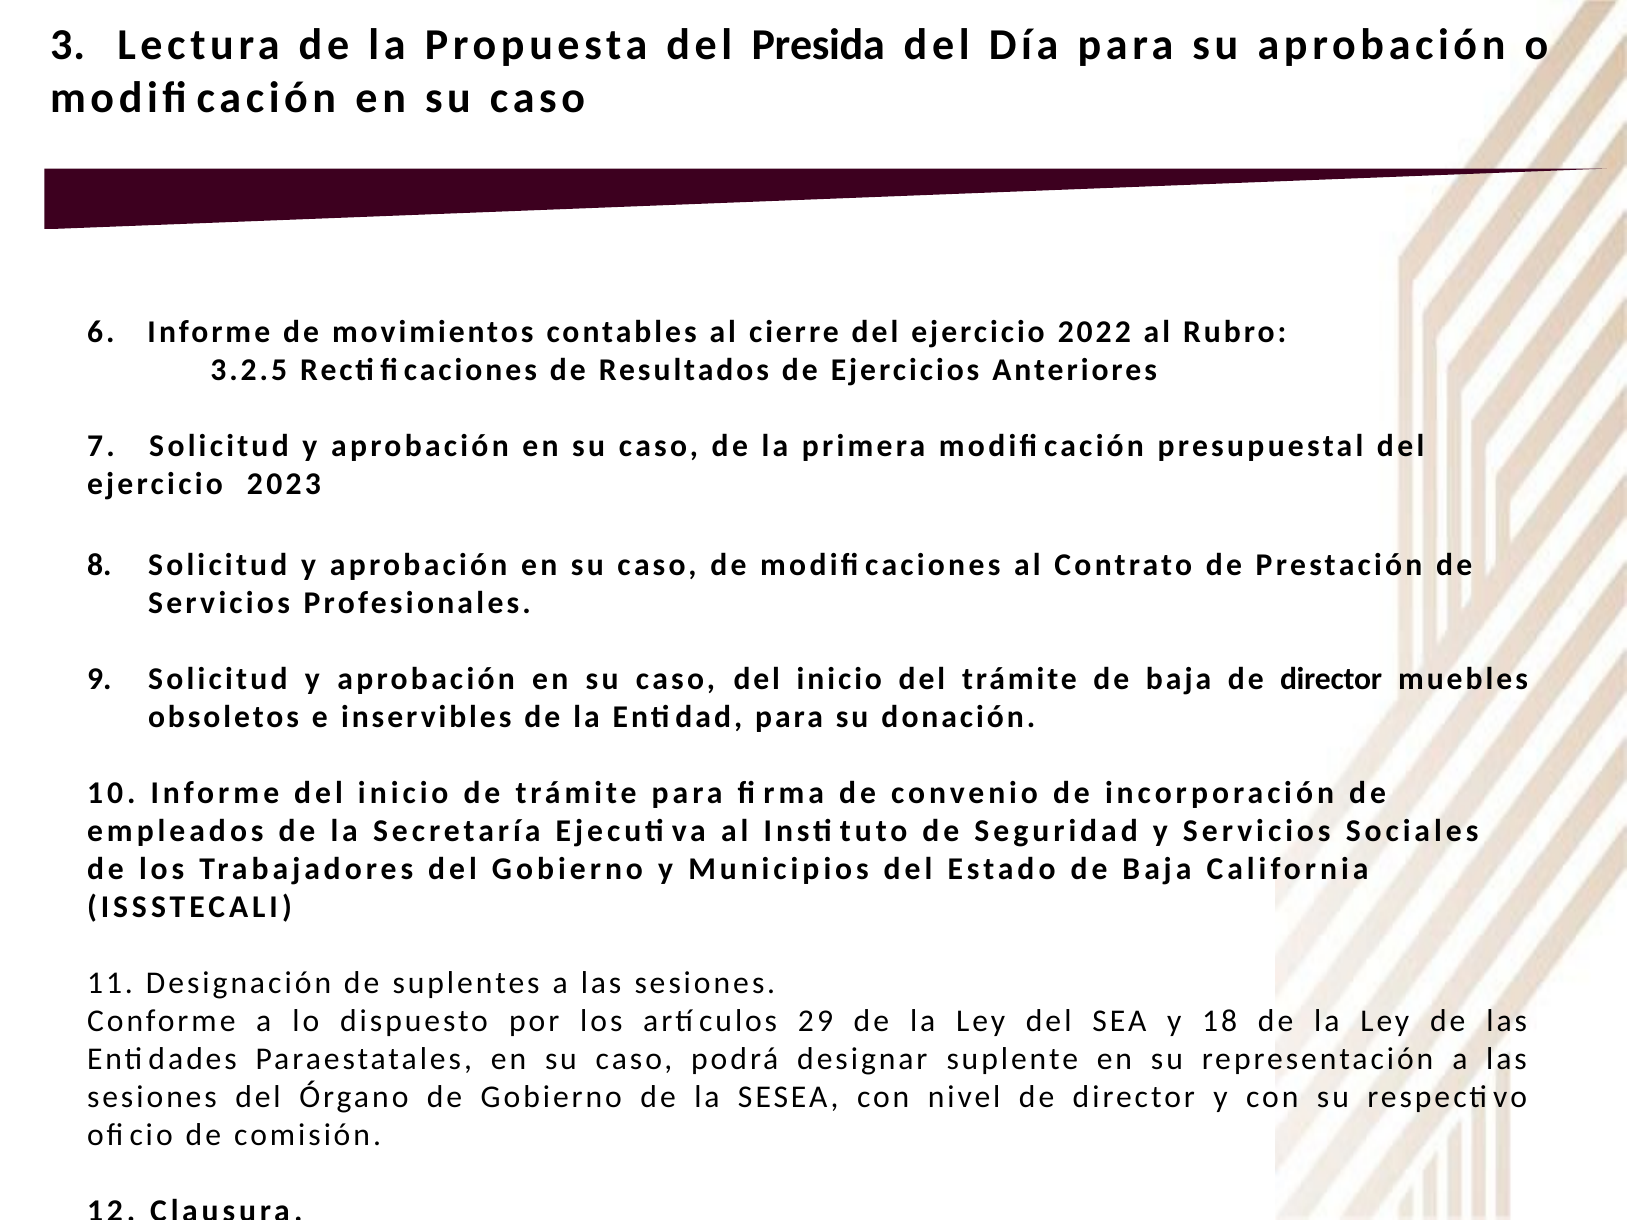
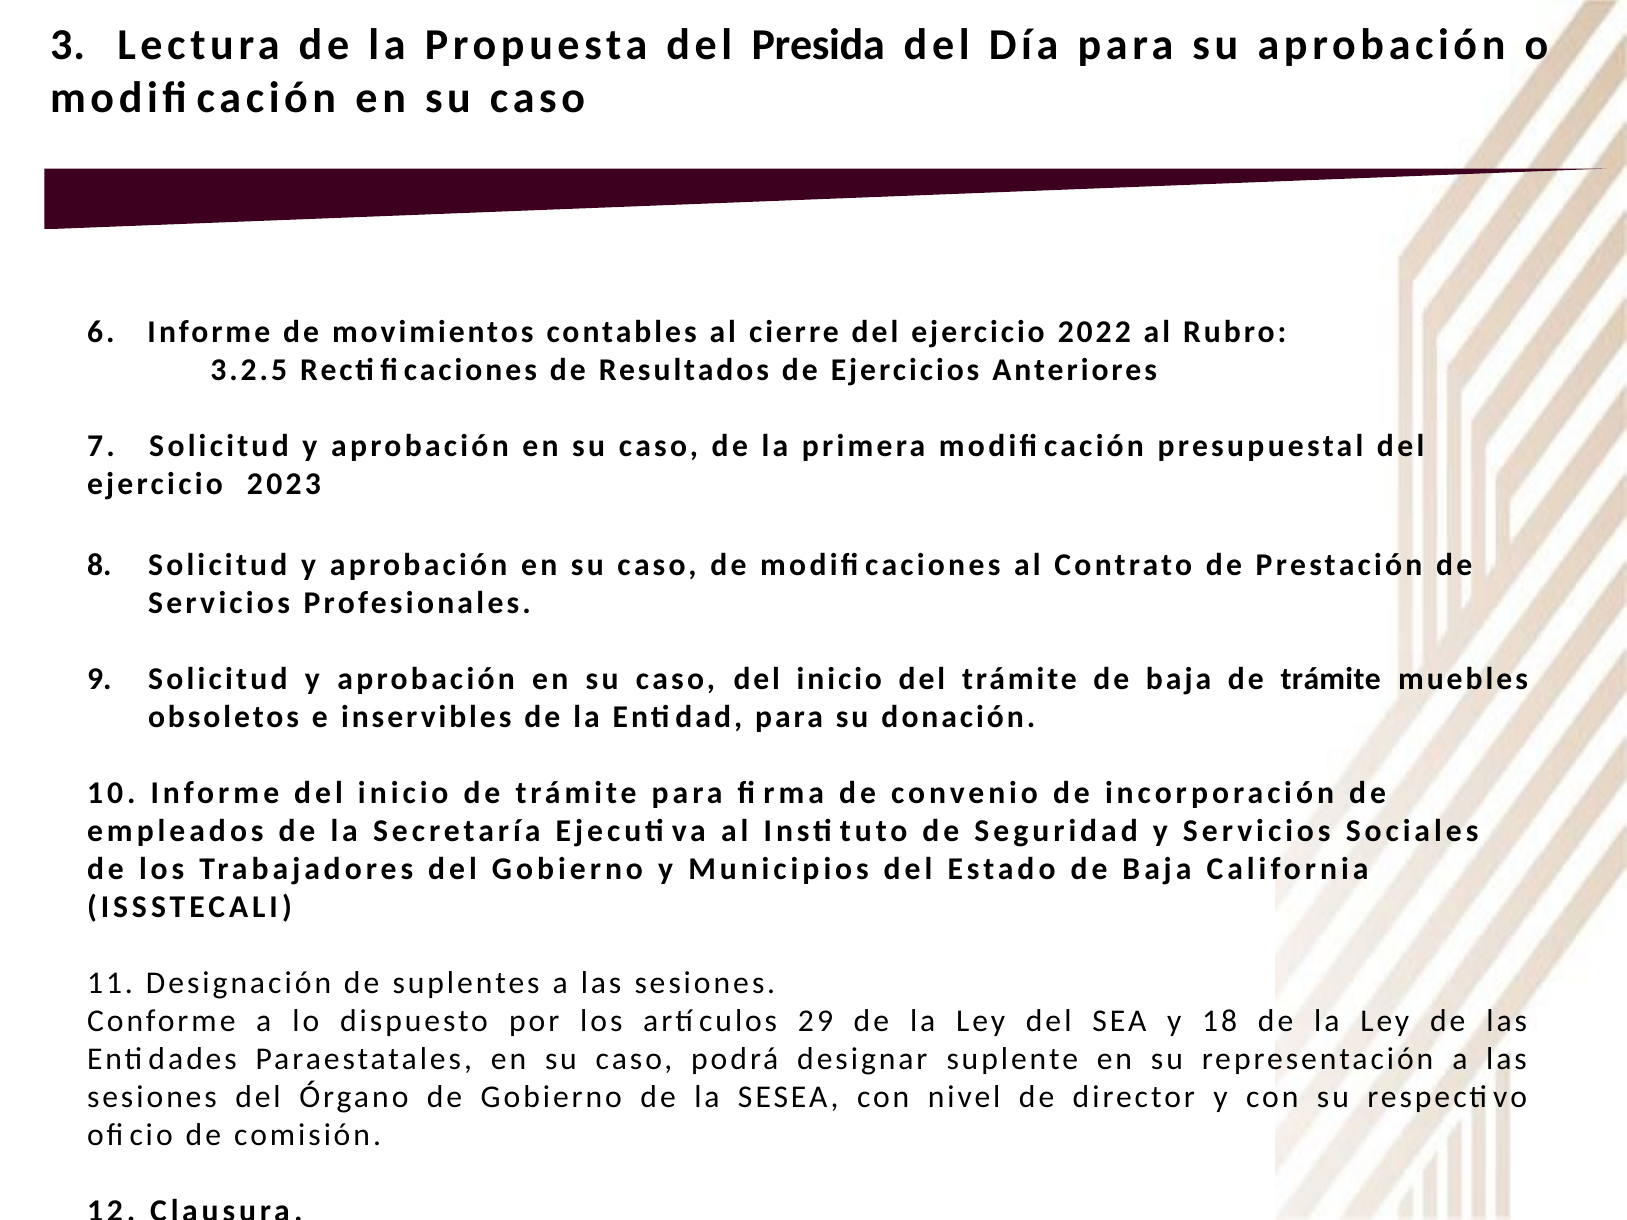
baja de director: director -> trámite (1331, 679)
